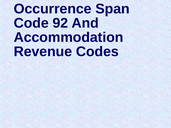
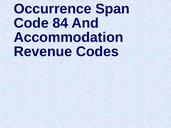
92: 92 -> 84 (60, 23)
